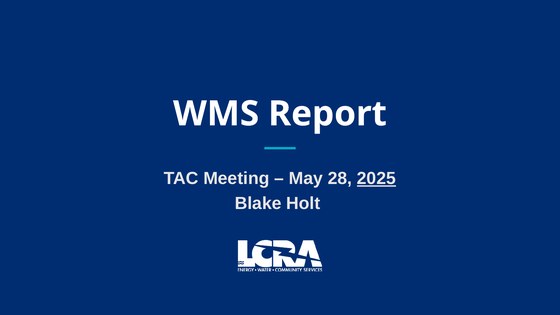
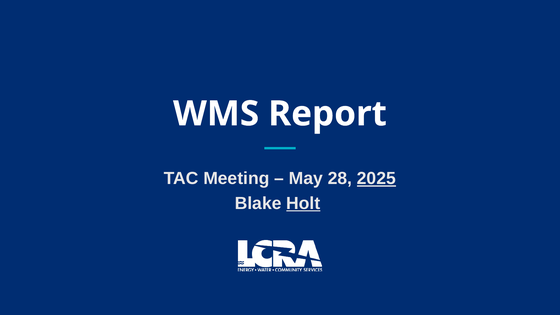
Holt underline: none -> present (303, 203)
